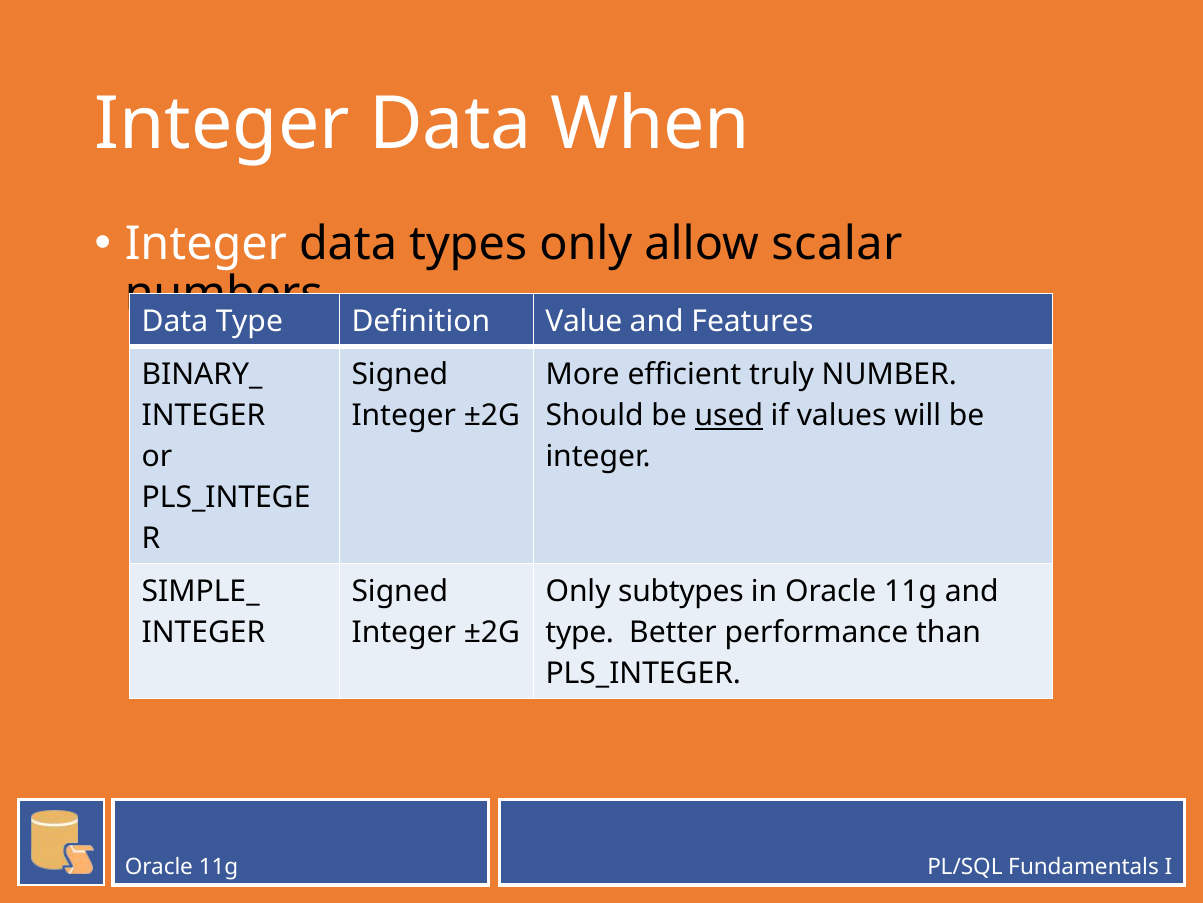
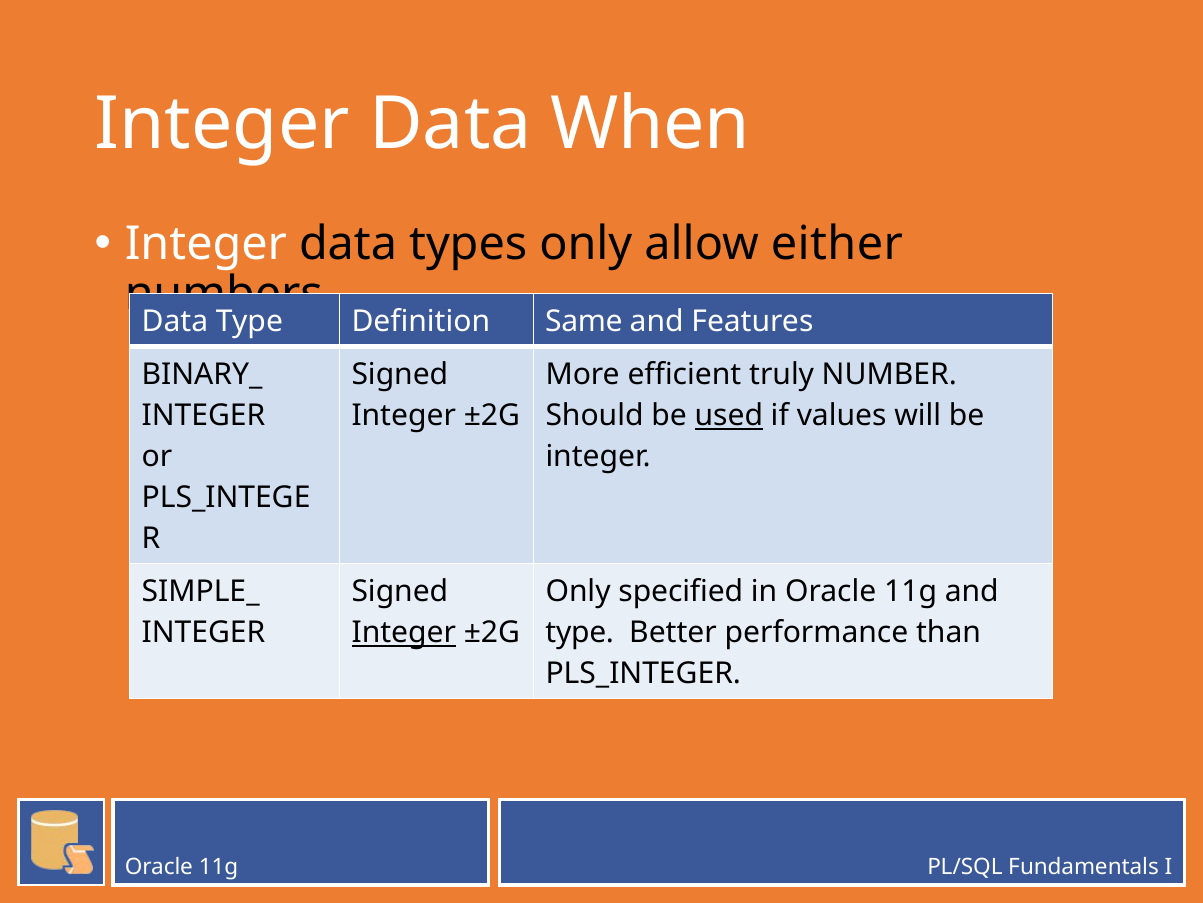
scalar: scalar -> either (837, 244)
Value: Value -> Same (584, 322)
subtypes: subtypes -> specified (681, 591)
Integer underline: none -> present (404, 632)
